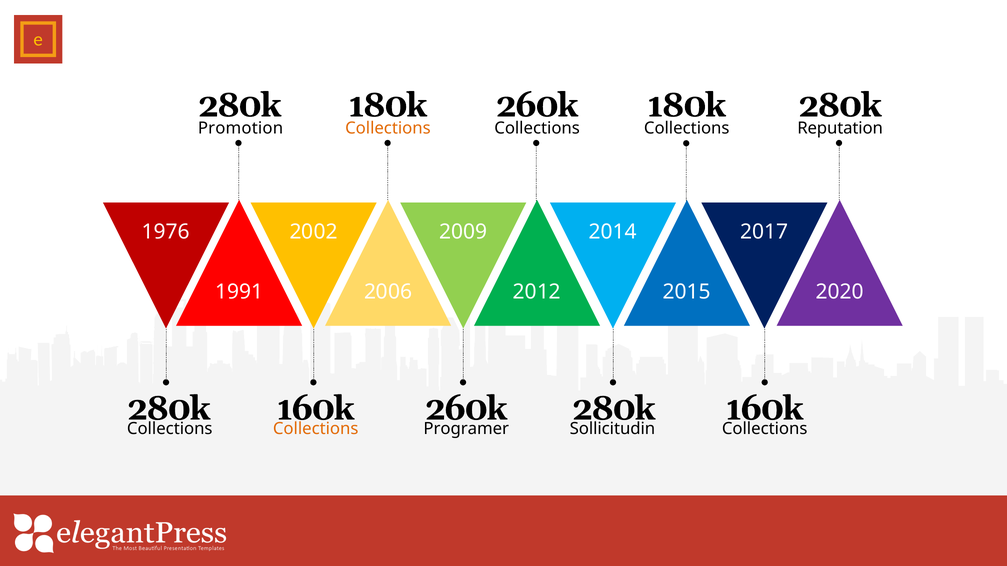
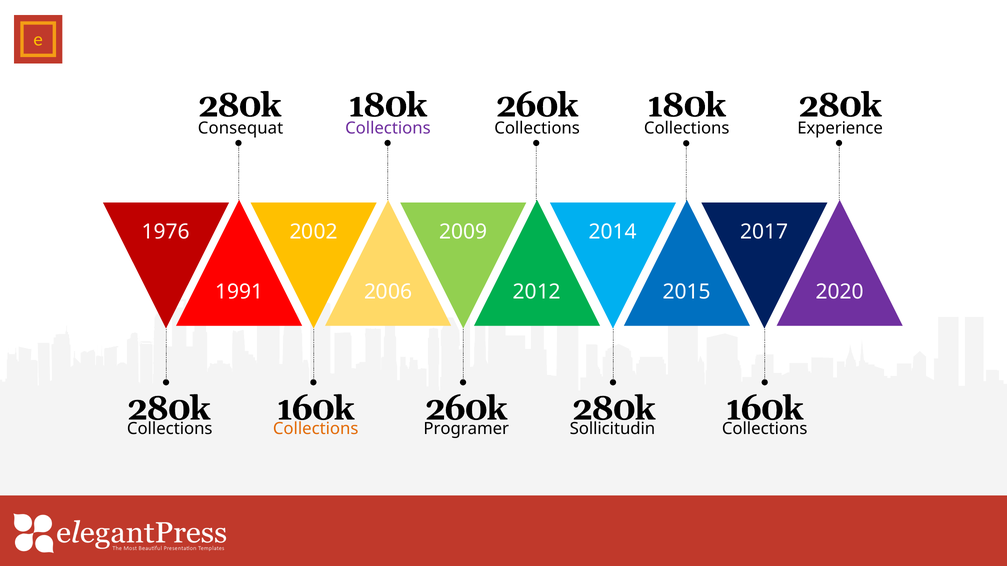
Promotion: Promotion -> Consequat (241, 128)
Collections colour: orange -> purple (388, 128)
Reputation: Reputation -> Experience (840, 128)
